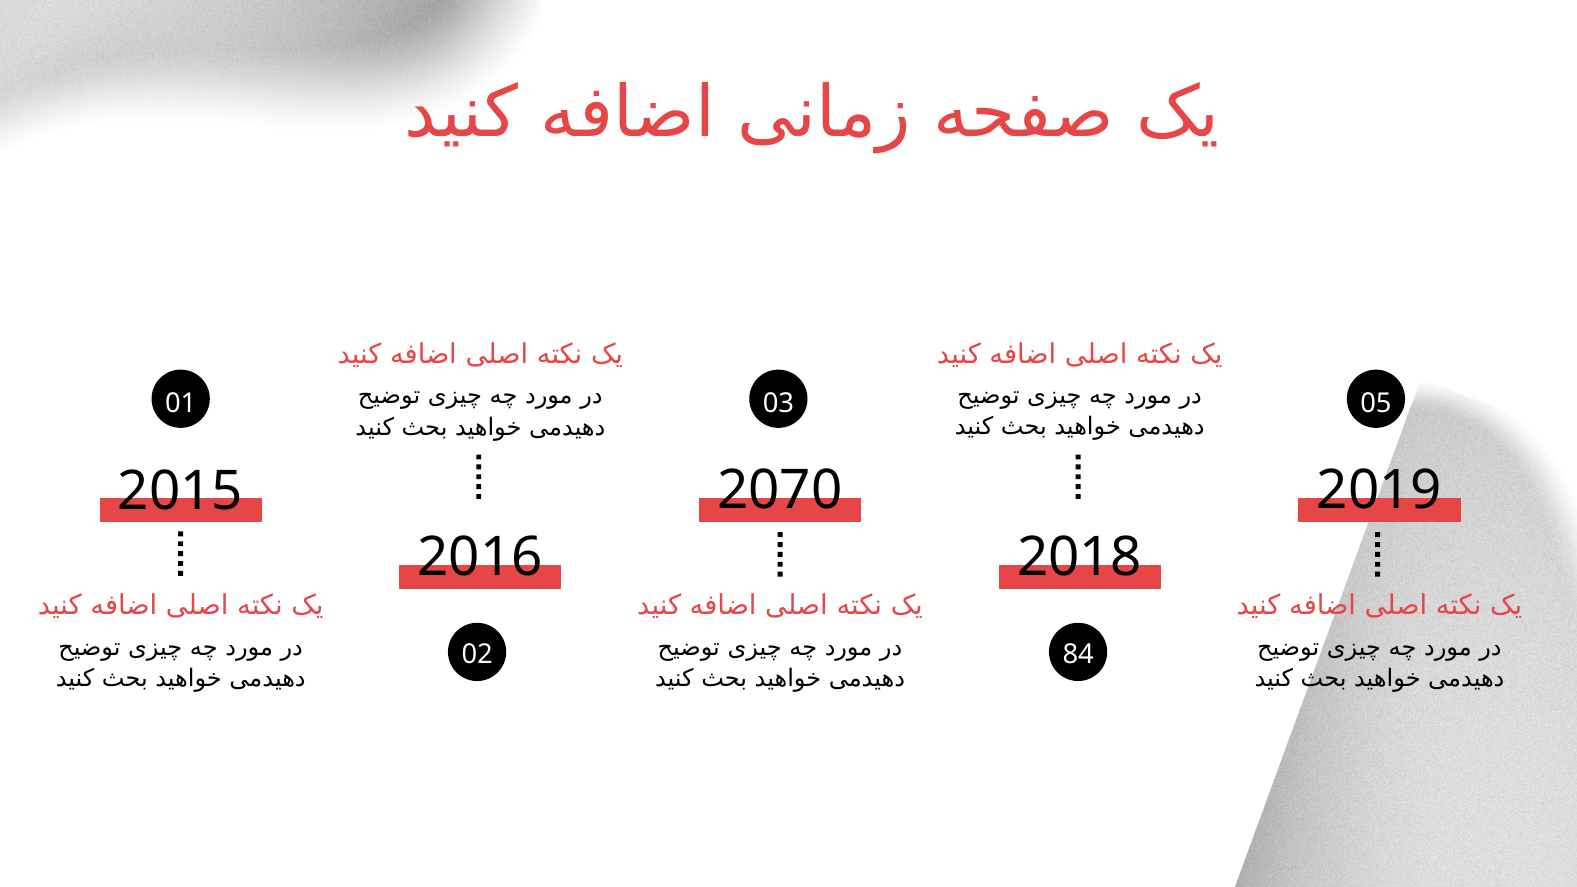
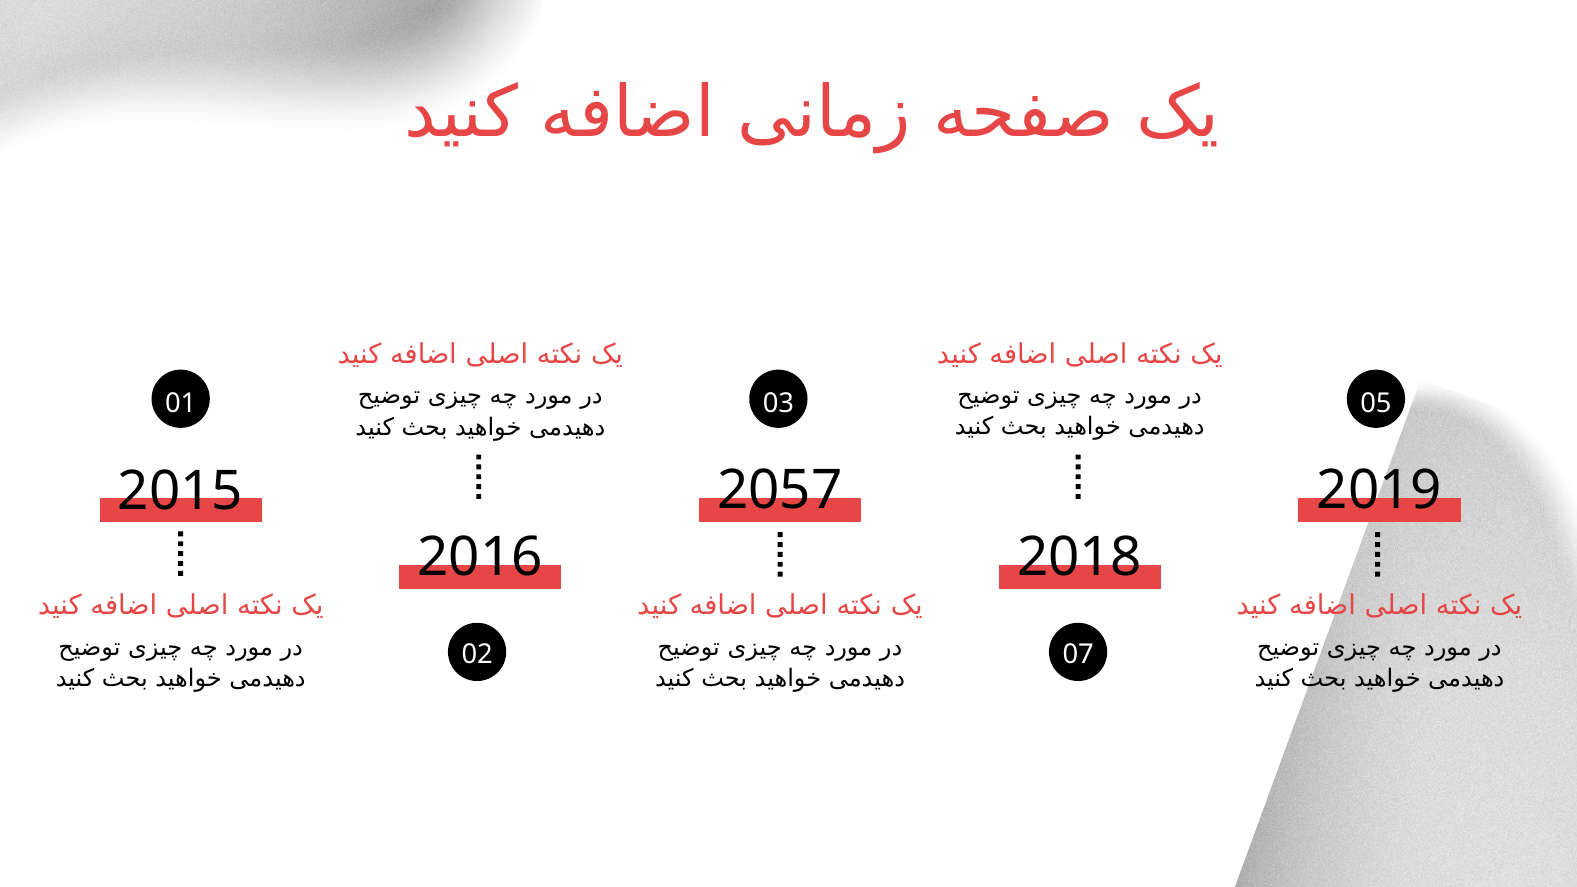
2070: 2070 -> 2057 (780, 491)
84: 84 -> 07 (1078, 655)
